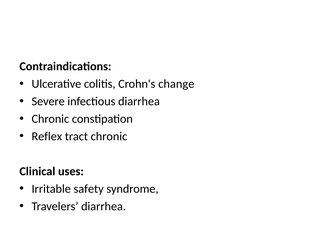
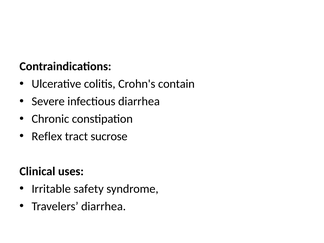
change: change -> contain (176, 84)
tract chronic: chronic -> sucrose (109, 136)
